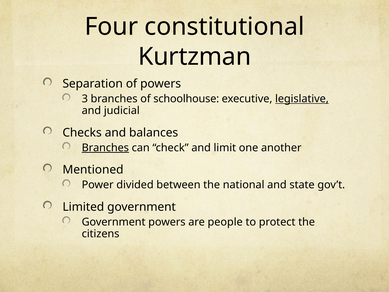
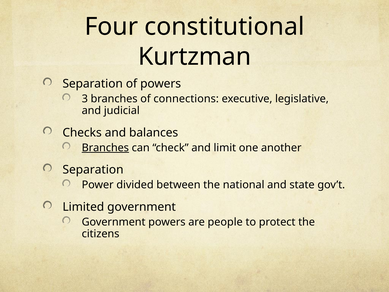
schoolhouse: schoolhouse -> connections (186, 99)
legislative underline: present -> none (302, 99)
Mentioned: Mentioned -> Separation (93, 170)
